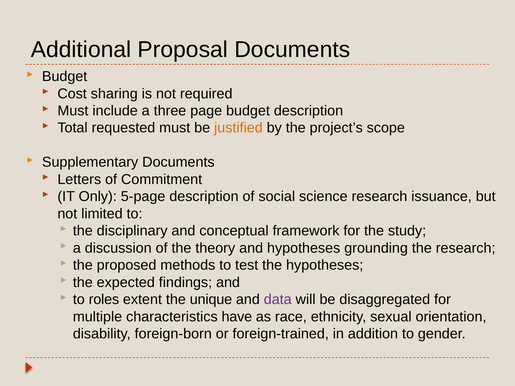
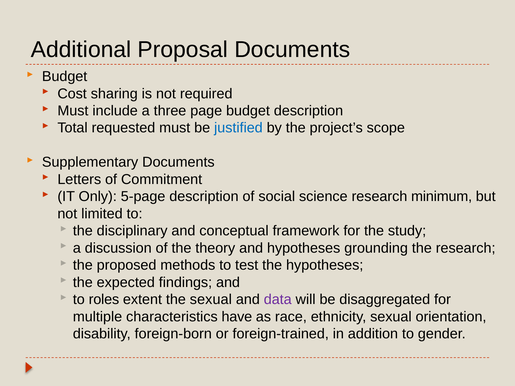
justified colour: orange -> blue (238, 128)
issuance: issuance -> minimum (442, 197)
the unique: unique -> sexual (211, 300)
